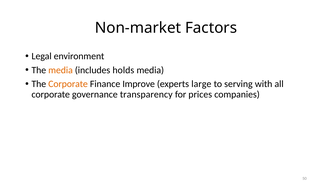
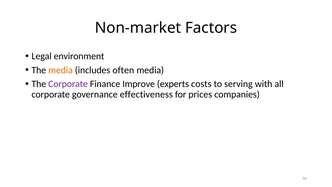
holds: holds -> often (123, 70)
Corporate colour: orange -> purple (68, 84)
large: large -> costs (201, 84)
transparency: transparency -> effectiveness (146, 94)
